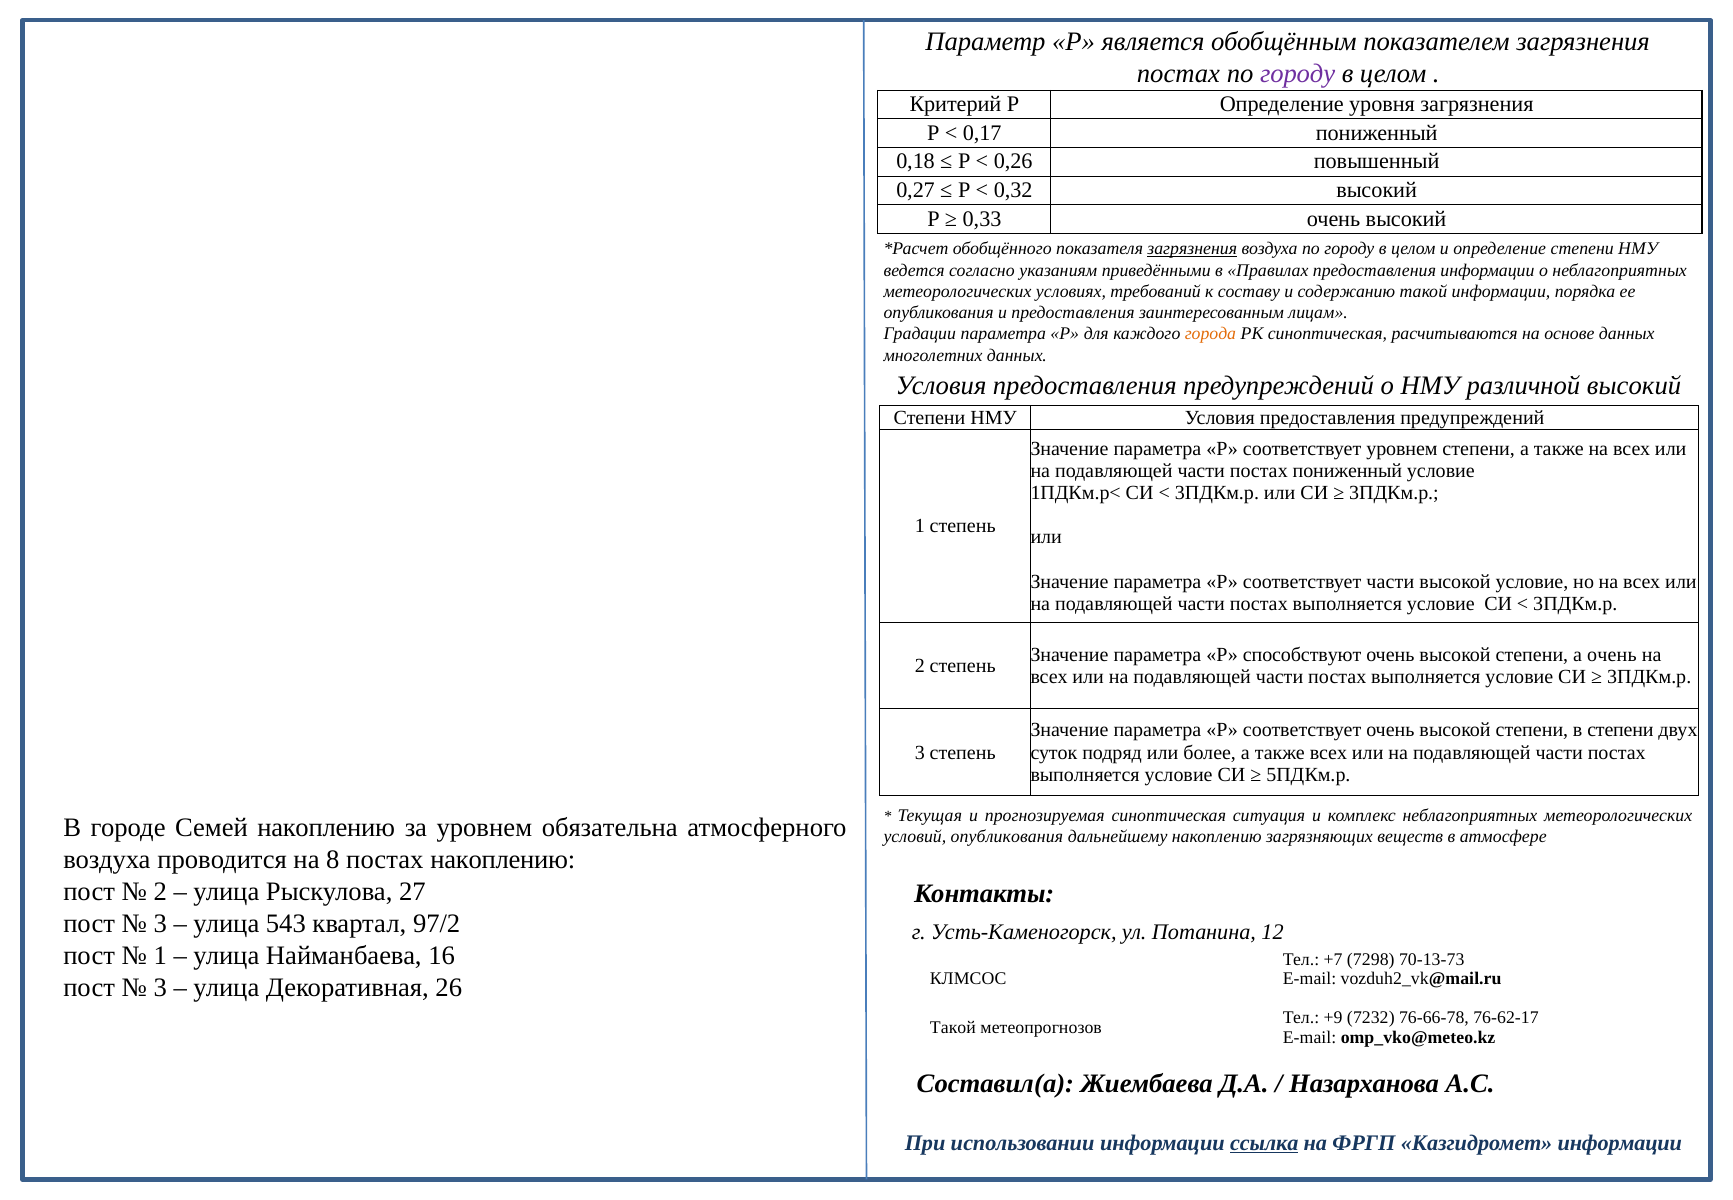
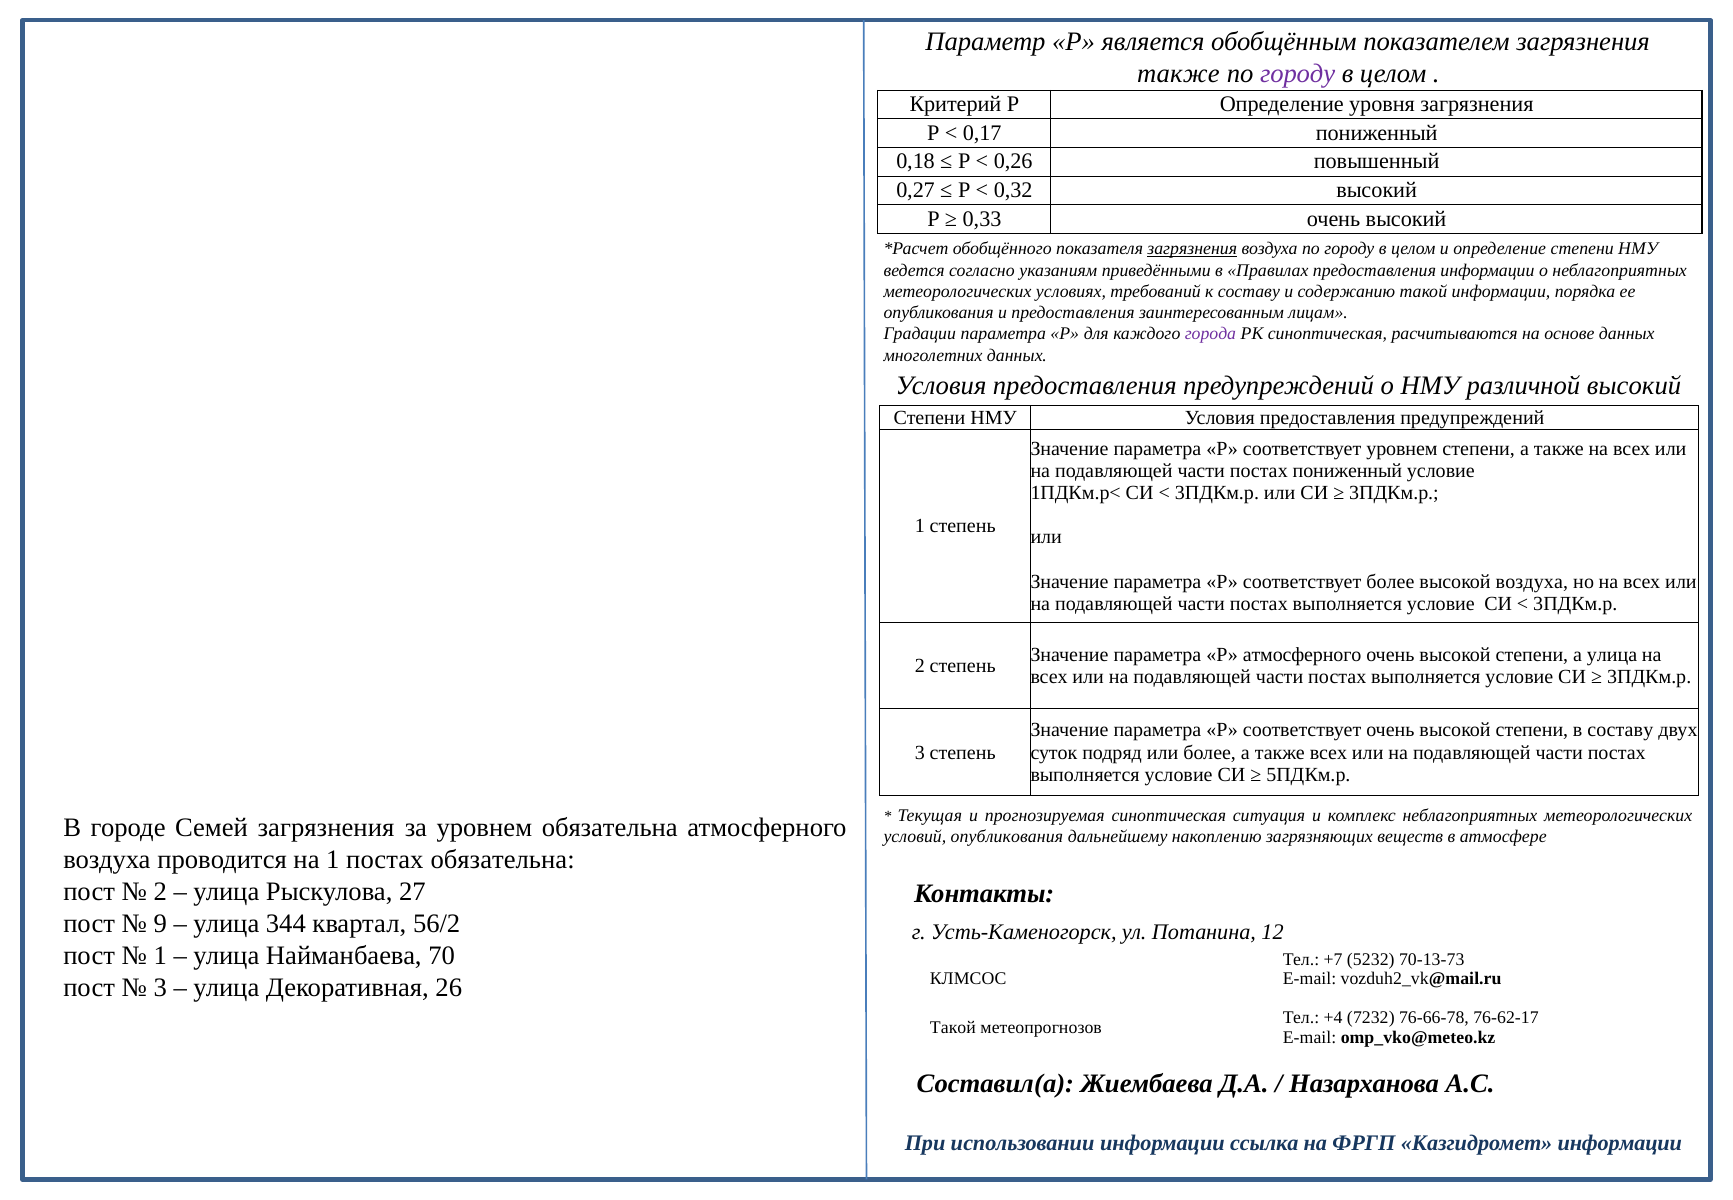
постах: постах -> также (1178, 74)
города colour: orange -> purple (1210, 334)
соответствует части: части -> более (1390, 581)
высокой условие: условие -> воздуха (1532, 581)
Р способствуют: способствуют -> атмосферного (1302, 655)
а очень: очень -> улица (1612, 655)
в степени: степени -> составу (1620, 730)
Семей накоплению: накоплению -> загрязнения (326, 827)
на 8: 8 -> 1 (333, 859)
постах накоплению: накоплению -> обязательна (503, 859)
3: 3 -> 9 (160, 923)
543: 543 -> 344 (286, 923)
97/2: 97/2 -> 56/2 (437, 923)
16: 16 -> 70 (442, 955)
7298: 7298 -> 5232 (1371, 959)
+9: +9 -> +4 (1333, 1018)
ссылка underline: present -> none (1264, 1142)
